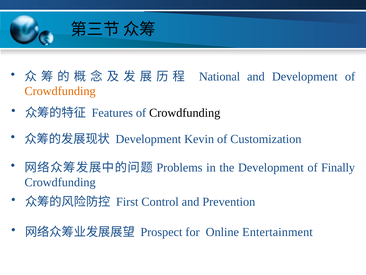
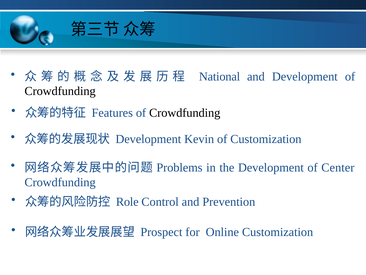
Crowdfunding colour: orange -> black (60, 91)
Finally: Finally -> Center (338, 167)
First: First -> Role (127, 201)
Online Entertainment: Entertainment -> Customization (278, 232)
